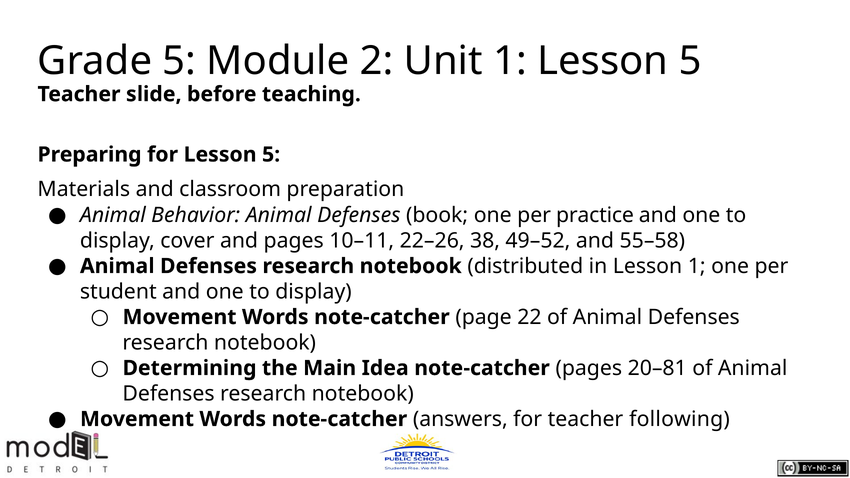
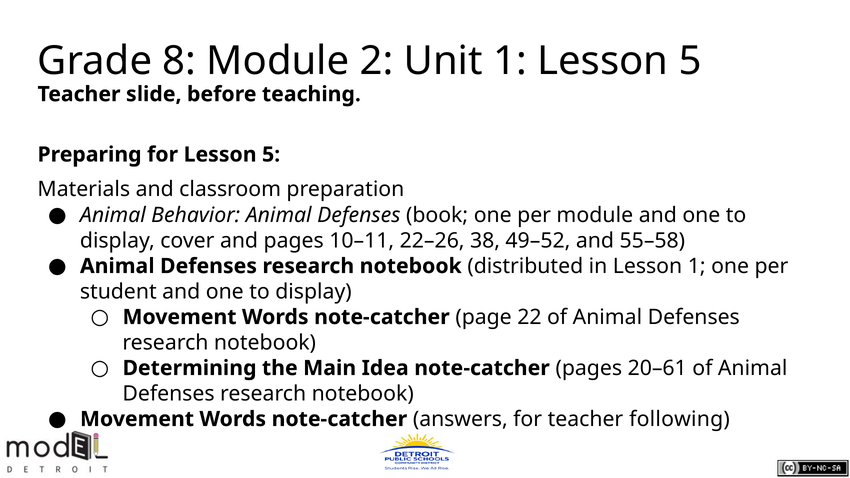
Grade 5: 5 -> 8 (179, 61)
per practice: practice -> module (595, 215)
20–81: 20–81 -> 20–61 (657, 368)
